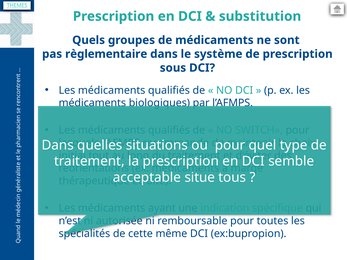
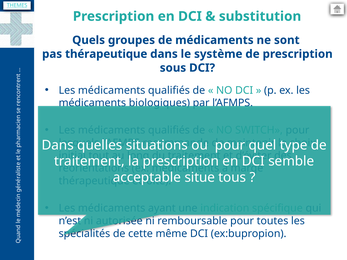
pas règlementaire: règlementaire -> thérapeutique (106, 54)
